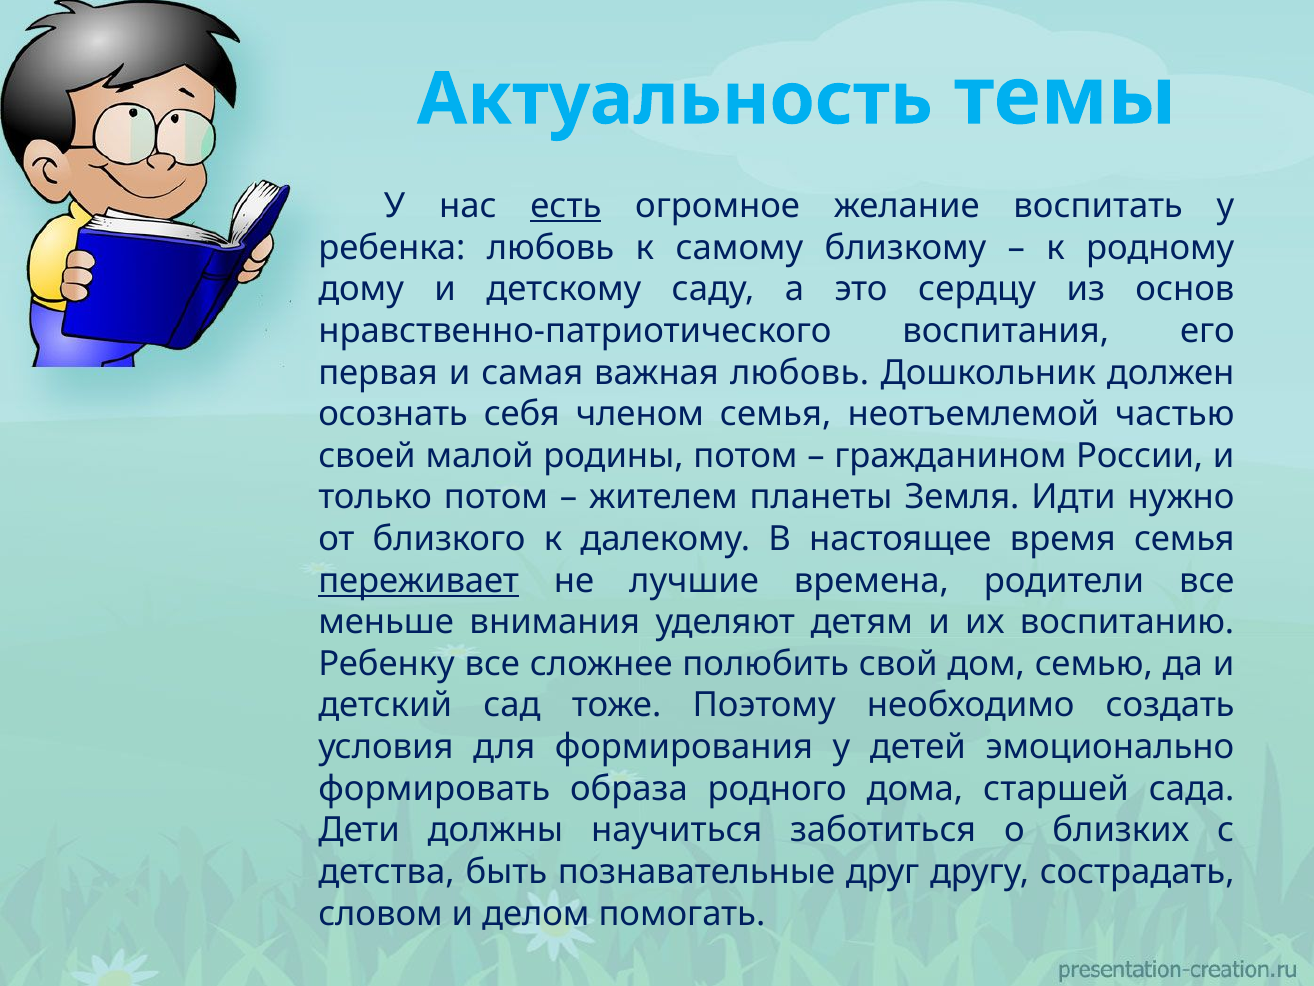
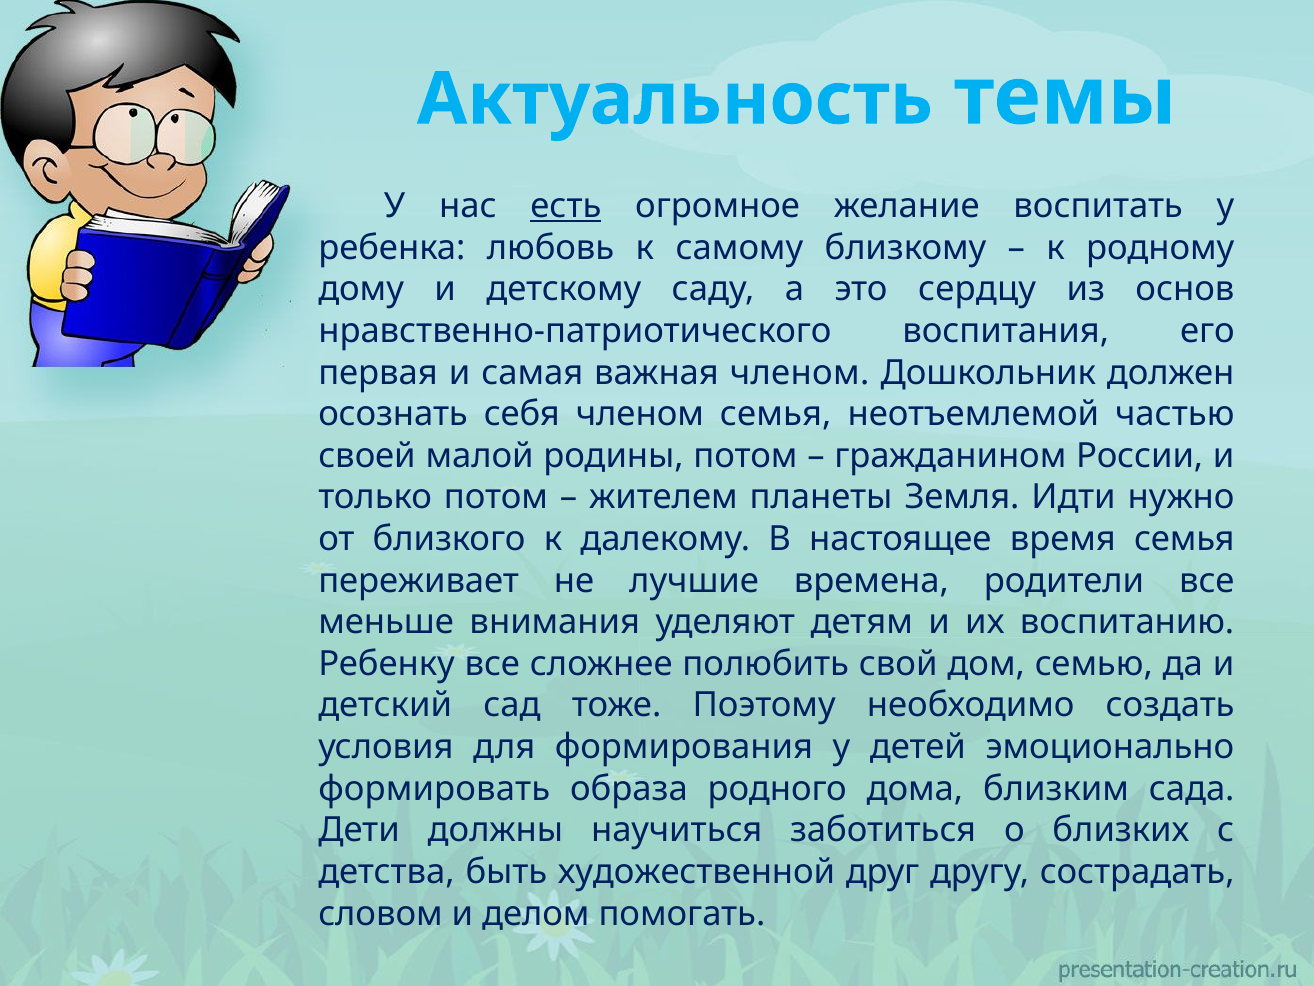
важная любовь: любовь -> членом (800, 372)
переживает underline: present -> none (419, 580)
старшей: старшей -> близким (1056, 788)
познавательные: познавательные -> художественной (696, 872)
